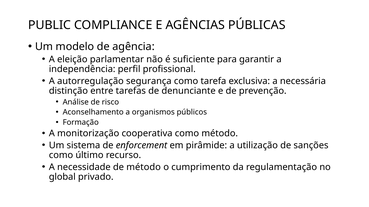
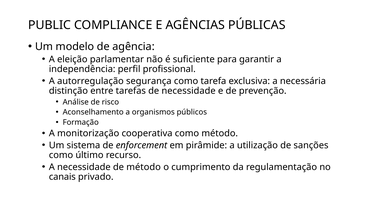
de denunciante: denunciante -> necessidade (189, 91)
global: global -> canais (62, 177)
